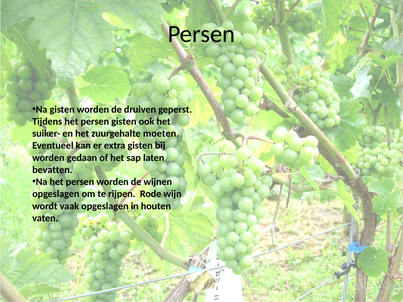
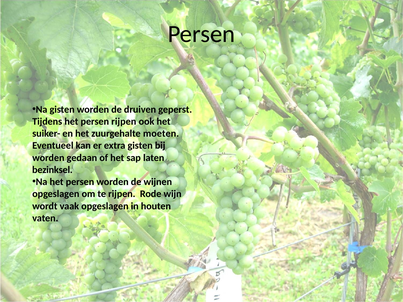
persen gisten: gisten -> rijpen (124, 122)
bevatten: bevatten -> bezinksel (52, 170)
